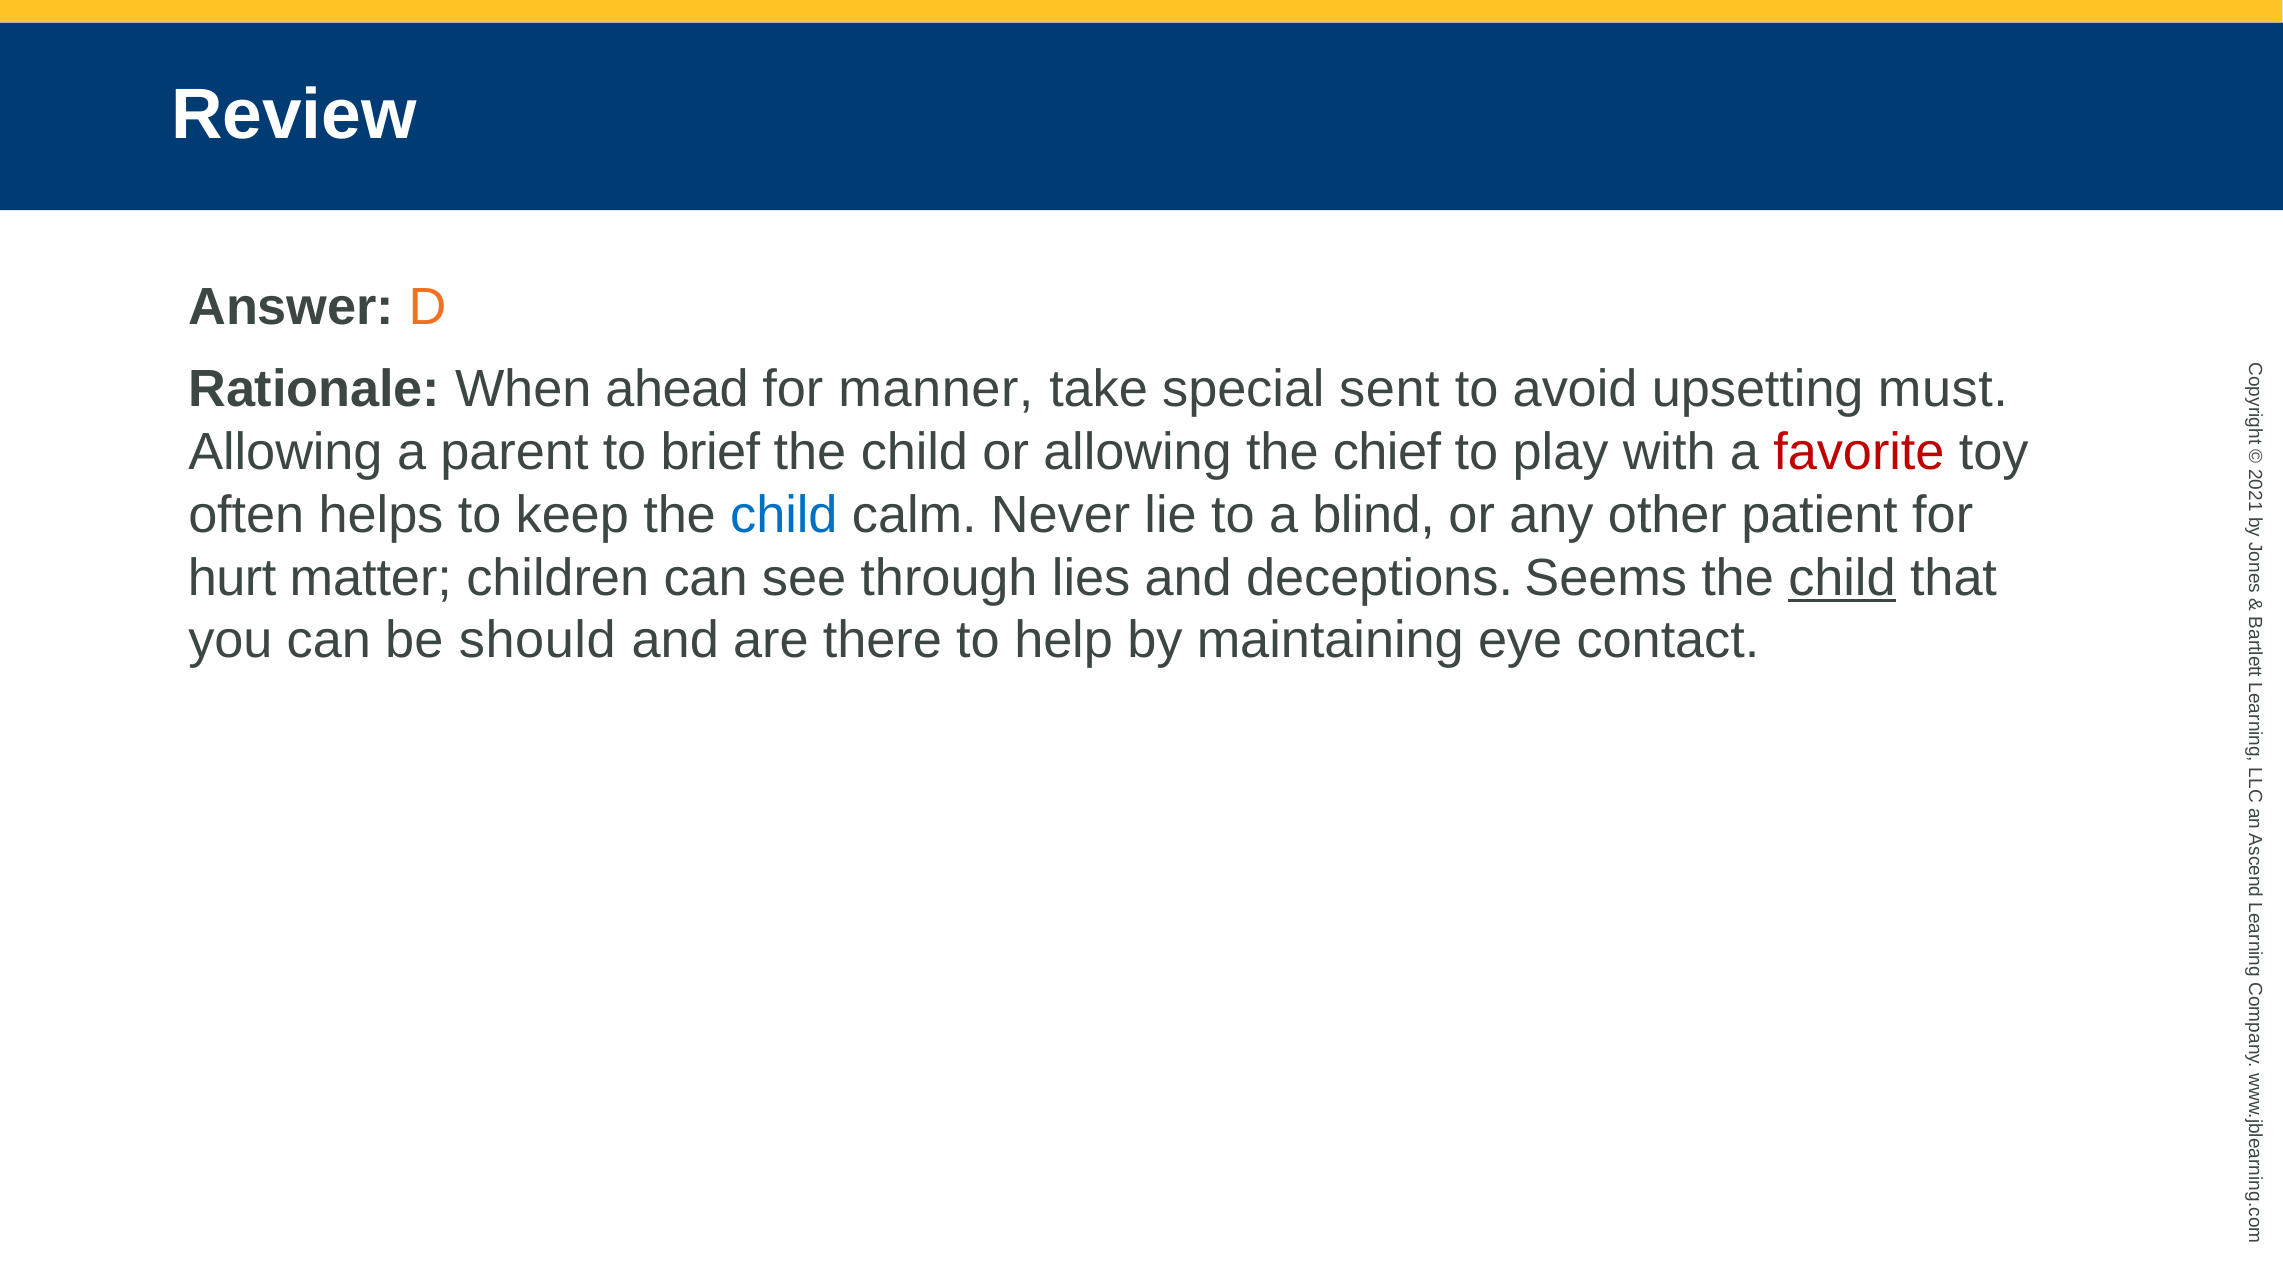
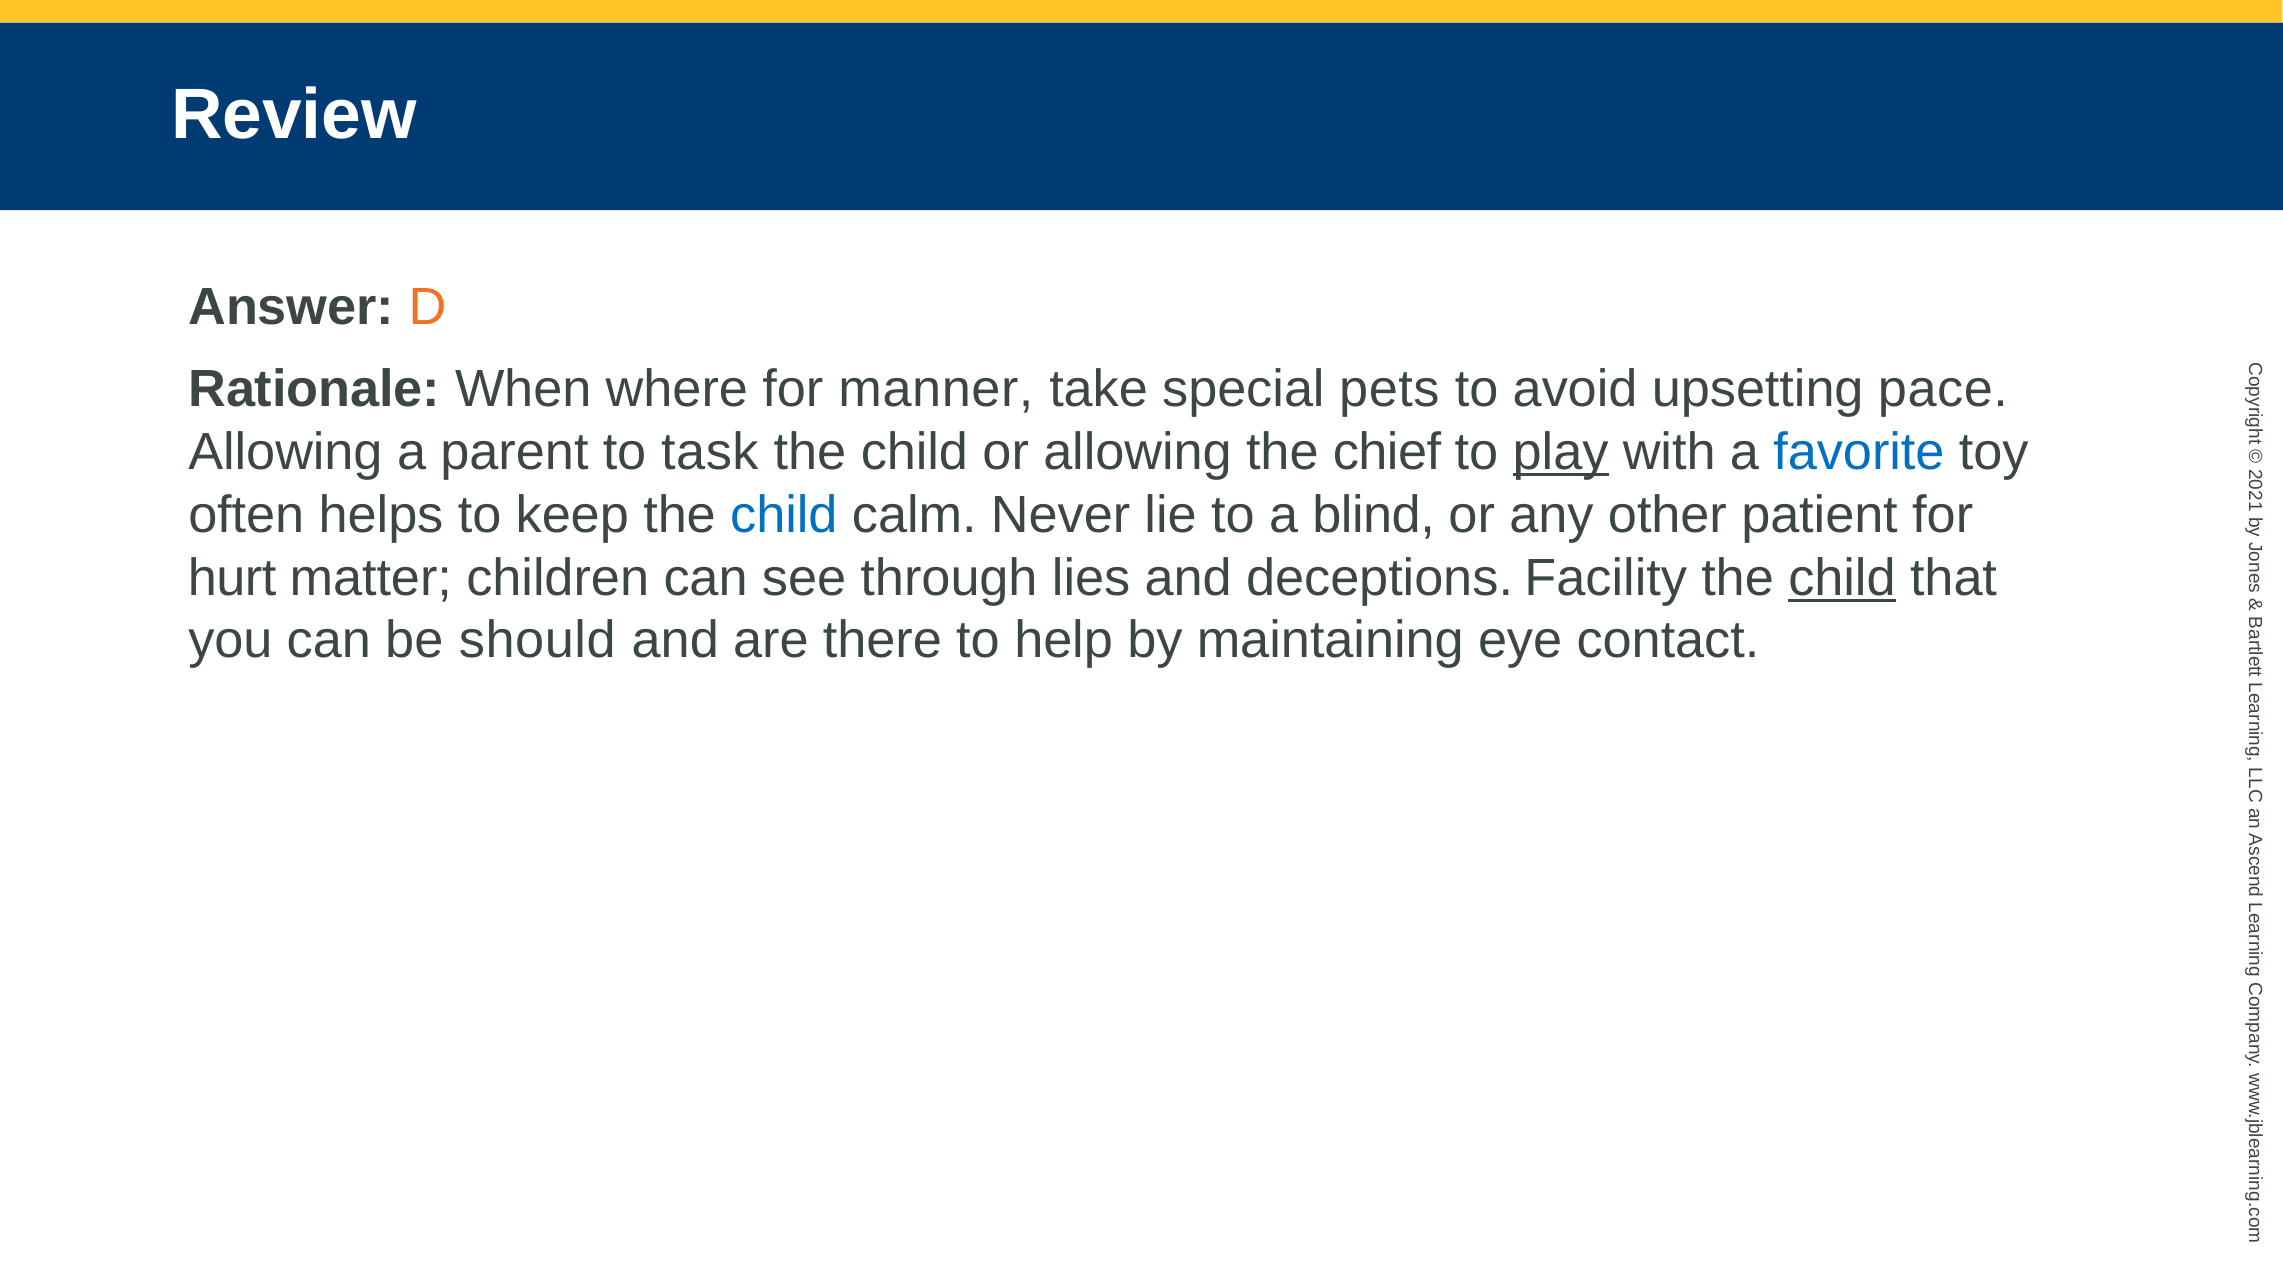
ahead: ahead -> where (677, 390)
sent: sent -> pets (1389, 390)
must: must -> pace (1943, 390)
brief: brief -> task (710, 452)
play underline: none -> present (1561, 452)
favorite colour: red -> blue (1859, 452)
Seems: Seems -> Facility (1606, 578)
